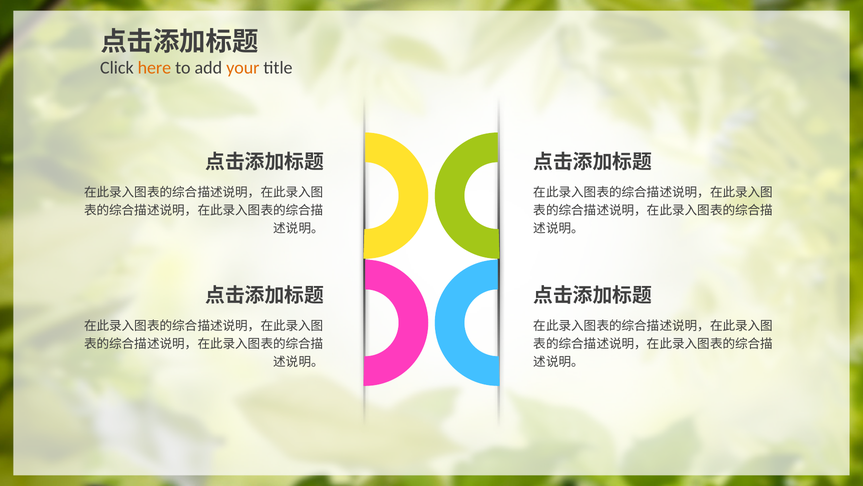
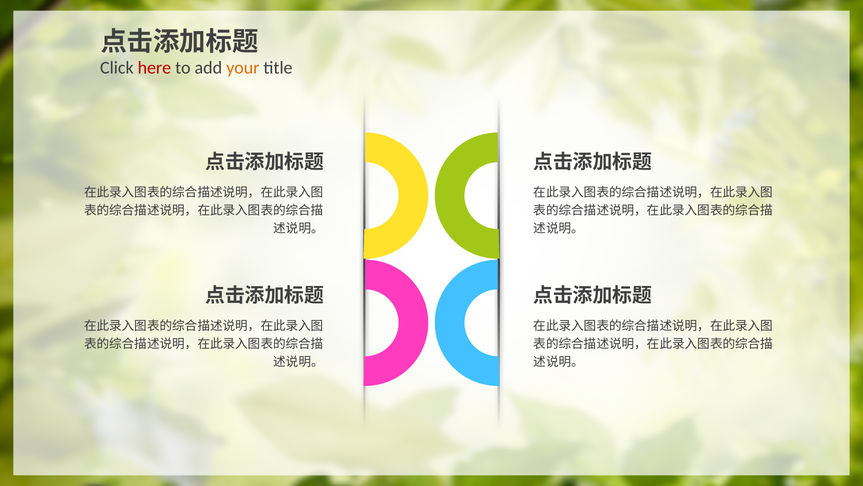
here colour: orange -> red (154, 68)
